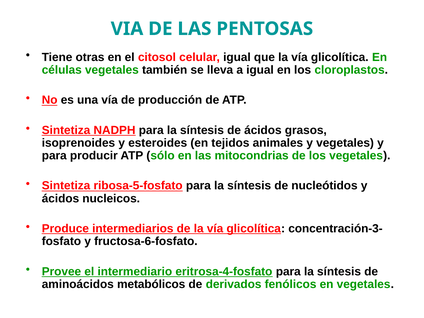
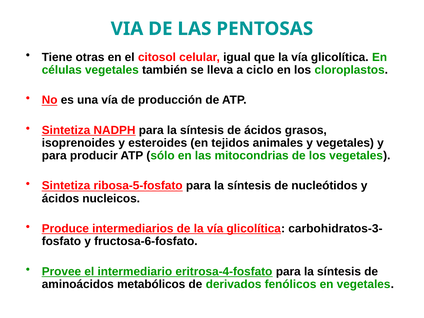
a igual: igual -> ciclo (260, 70)
concentración-3-: concentración-3- -> carbohidratos-3- (335, 229)
